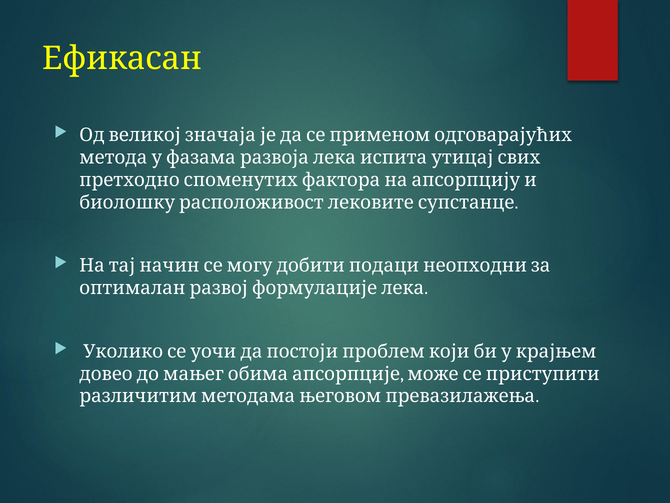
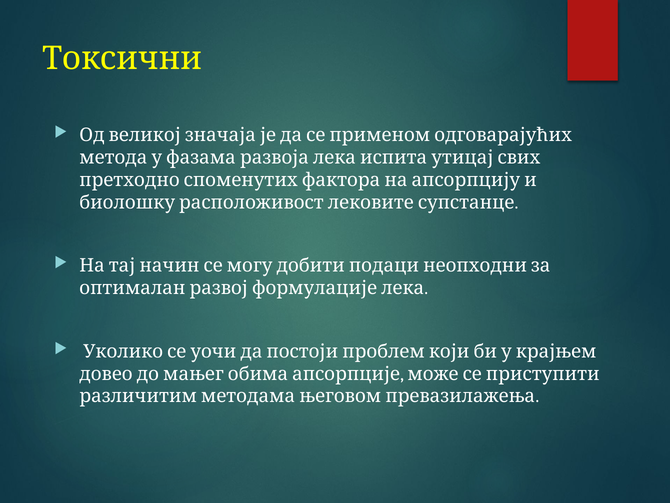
Ефикасан: Ефикасан -> Токсични (122, 58)
